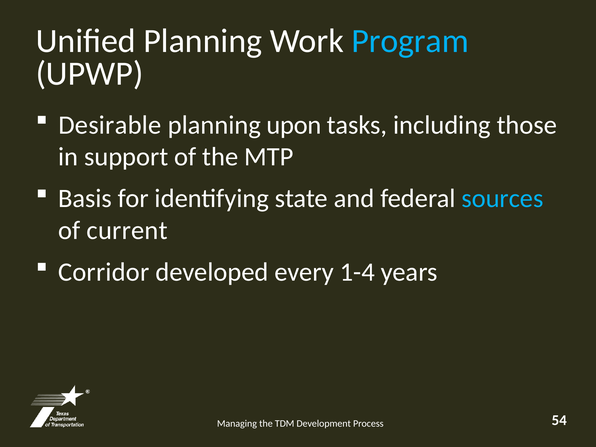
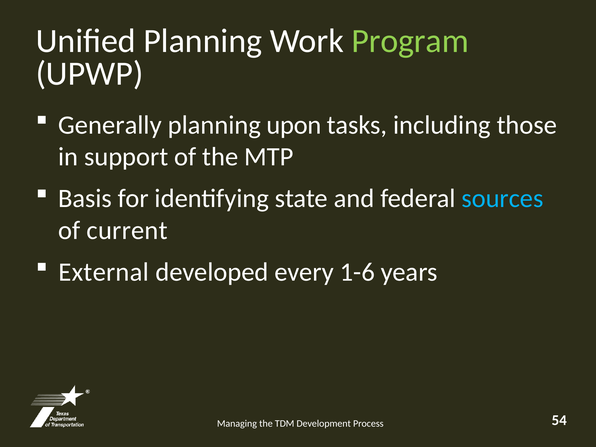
Program colour: light blue -> light green (410, 41)
Desirable: Desirable -> Generally (110, 125)
Corridor: Corridor -> External (104, 272)
1-4: 1-4 -> 1-6 (357, 272)
